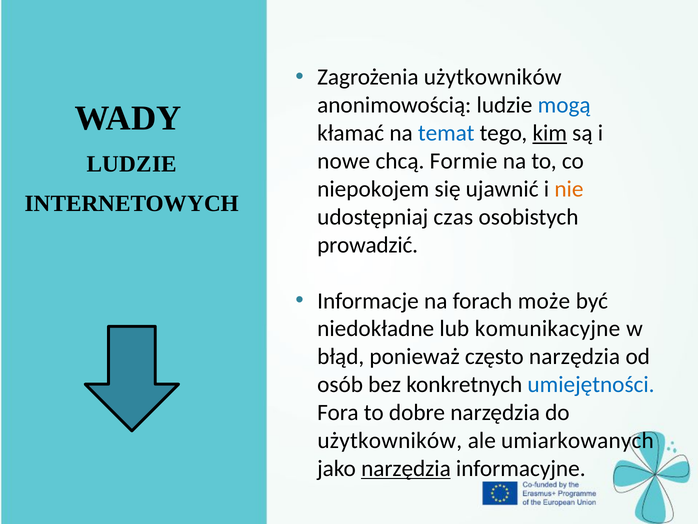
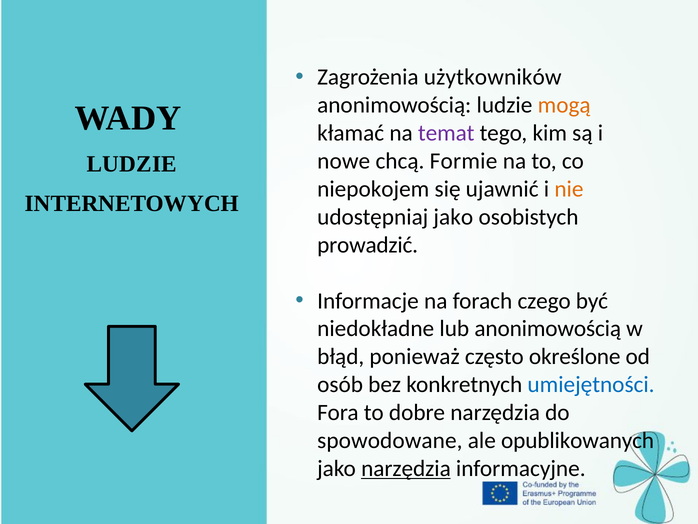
mogą colour: blue -> orange (564, 105)
temat colour: blue -> purple (446, 133)
kim underline: present -> none (550, 133)
udostępniaj czas: czas -> jako (453, 217)
może: może -> czego (544, 301)
lub komunikacyjne: komunikacyjne -> anonimowością (548, 328)
często narzędzia: narzędzia -> określone (575, 356)
użytkowników: użytkowników -> spowodowane (390, 440)
umiarkowanych: umiarkowanych -> opublikowanych (578, 440)
